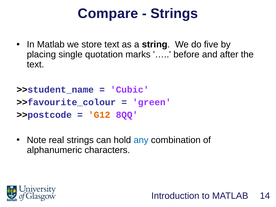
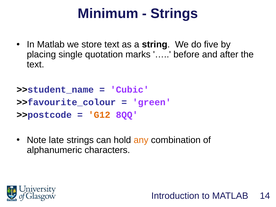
Compare: Compare -> Minimum (108, 14)
real: real -> late (56, 140)
any colour: blue -> orange (141, 140)
